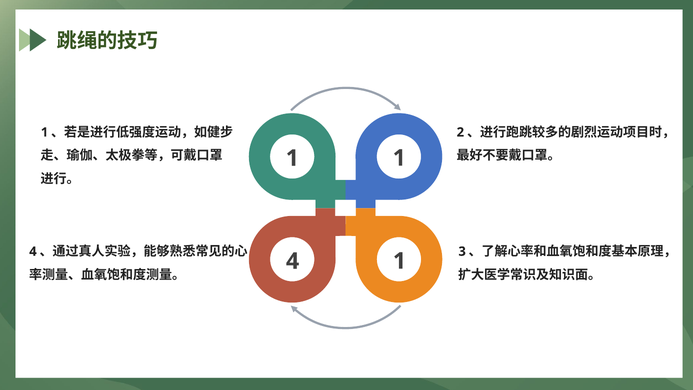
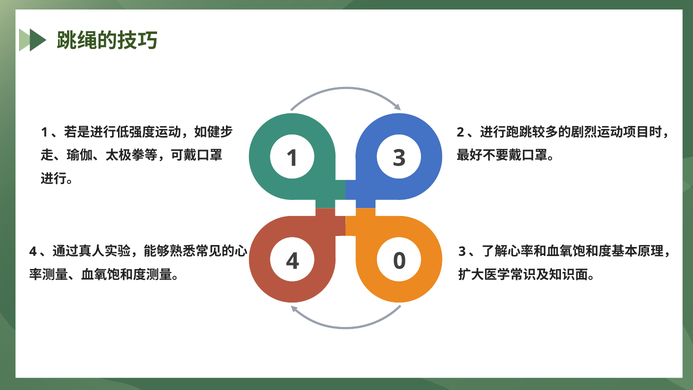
1 1: 1 -> 3 (399, 158)
4 1: 1 -> 0 (400, 261)
